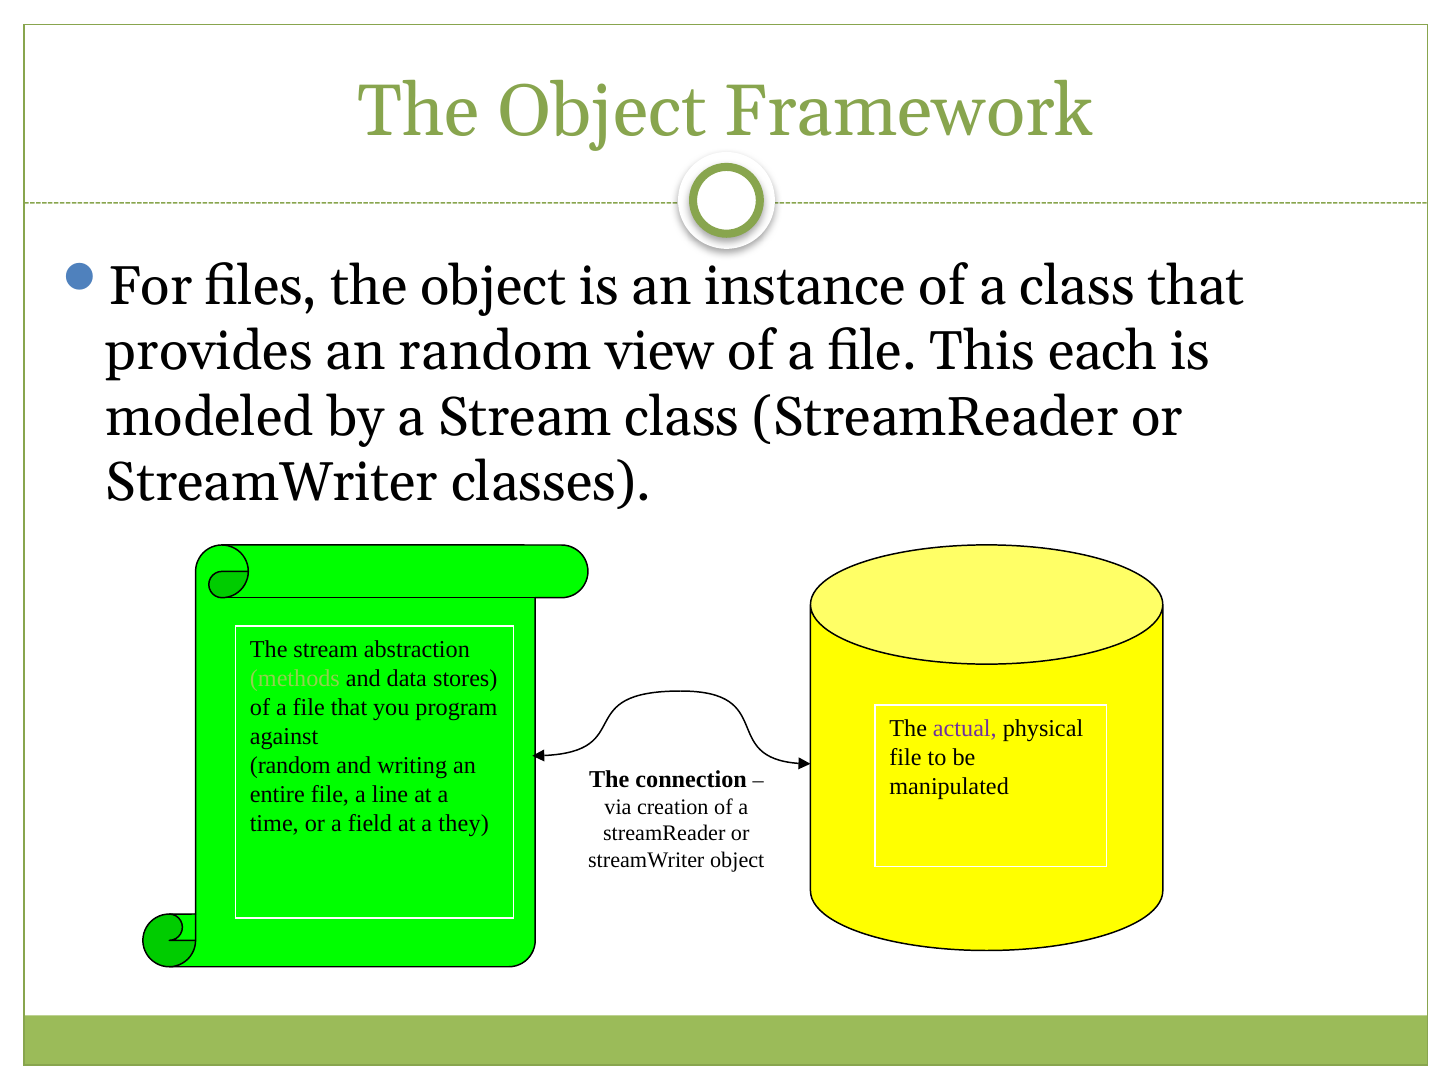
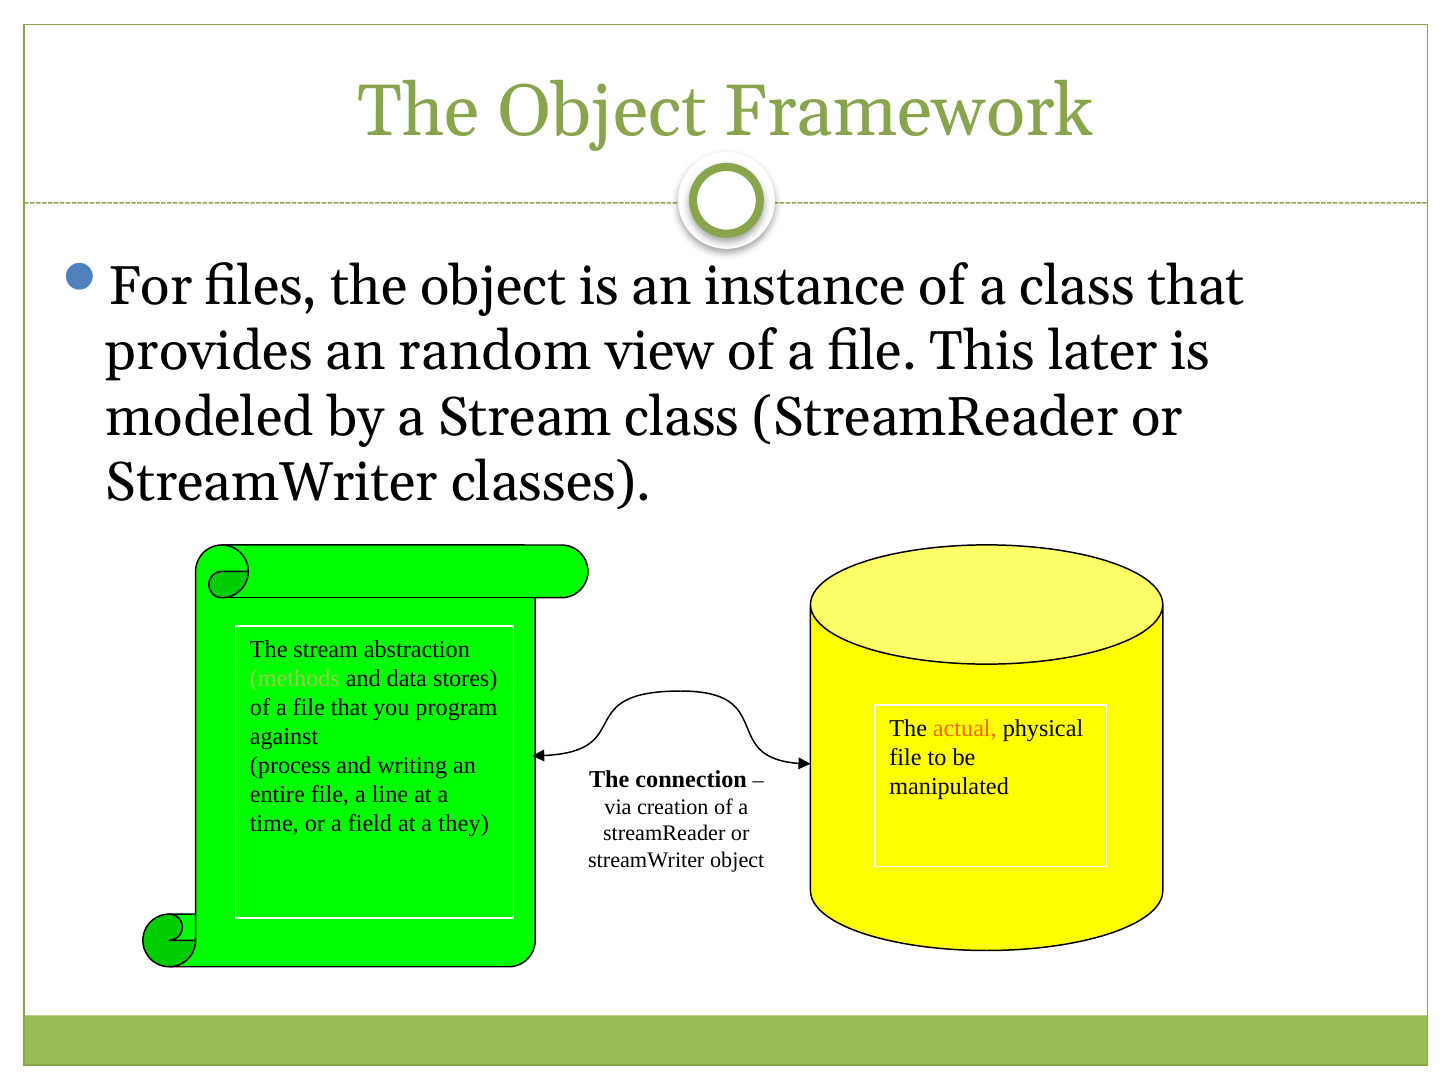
each: each -> later (1103, 352)
actual colour: purple -> orange (965, 728)
random: random -> process (290, 766)
